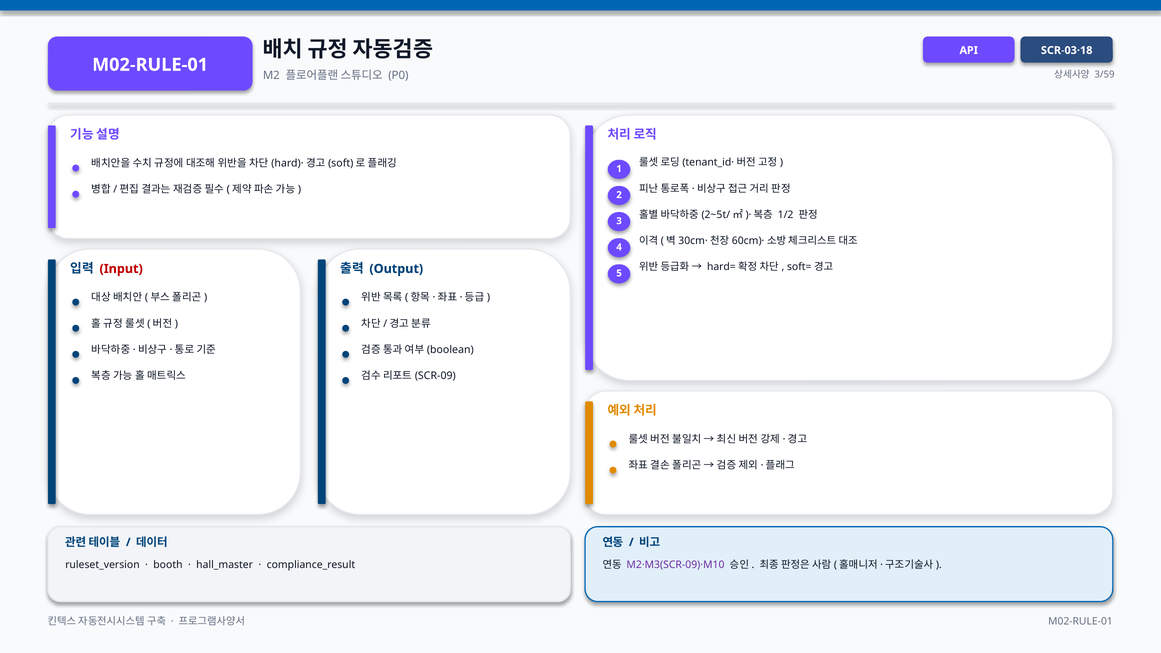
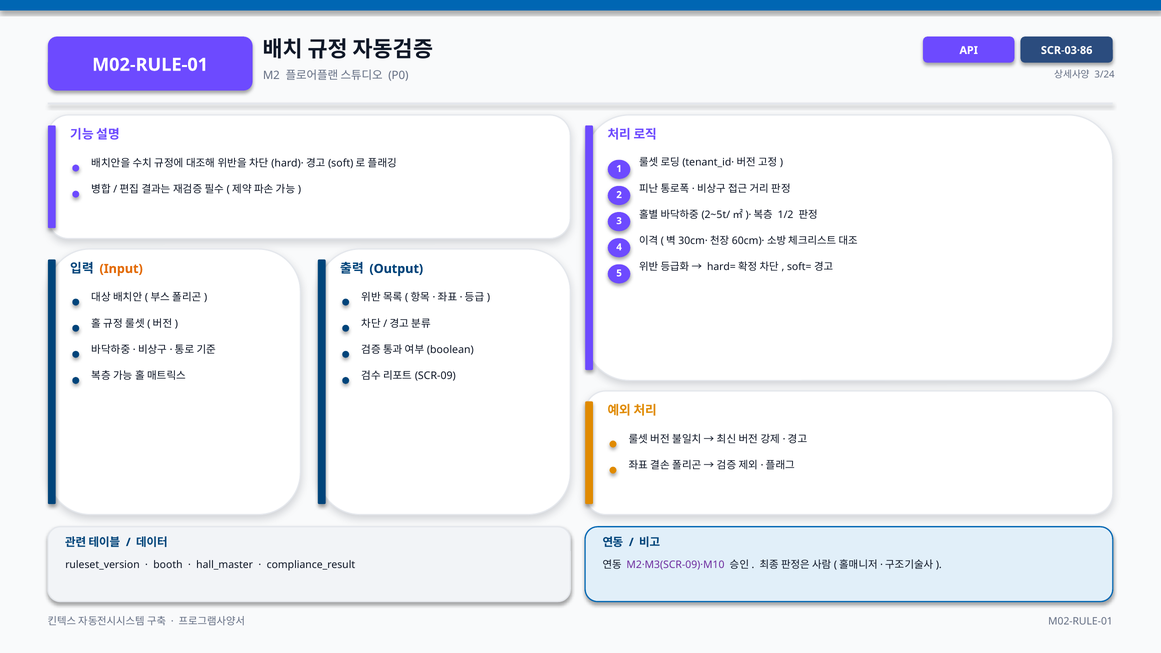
SCR-03·18: SCR-03·18 -> SCR-03·86 (1067, 50)
3/59: 3/59 -> 3/24 (1104, 74)
Input colour: red -> orange (121, 269)
